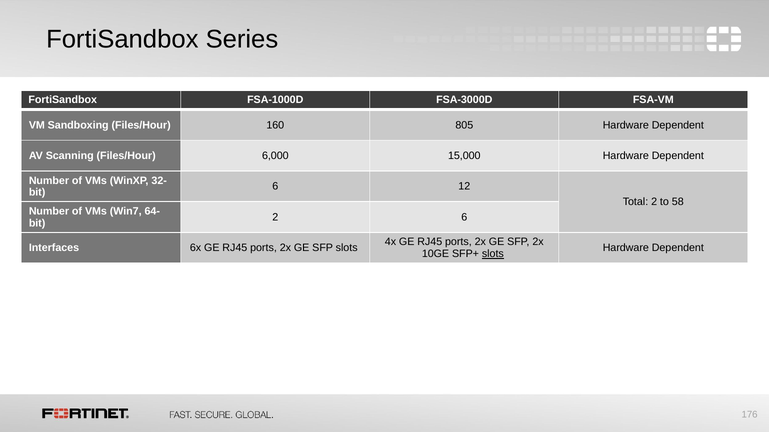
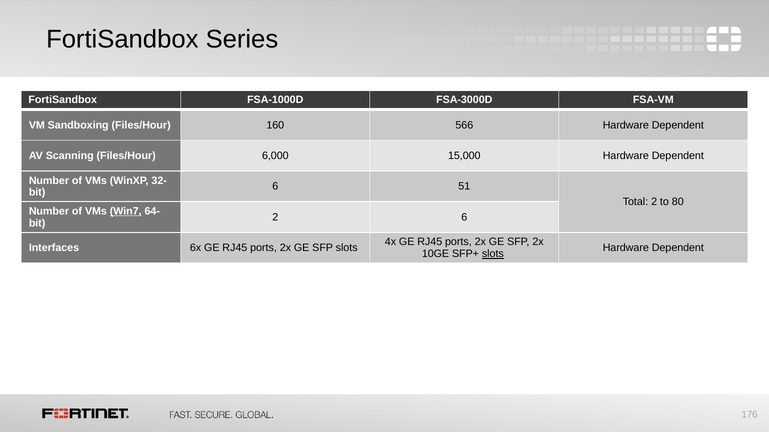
805: 805 -> 566 (464, 125)
12: 12 -> 51 (464, 187)
58: 58 -> 80 (678, 202)
Win7 underline: none -> present (126, 212)
